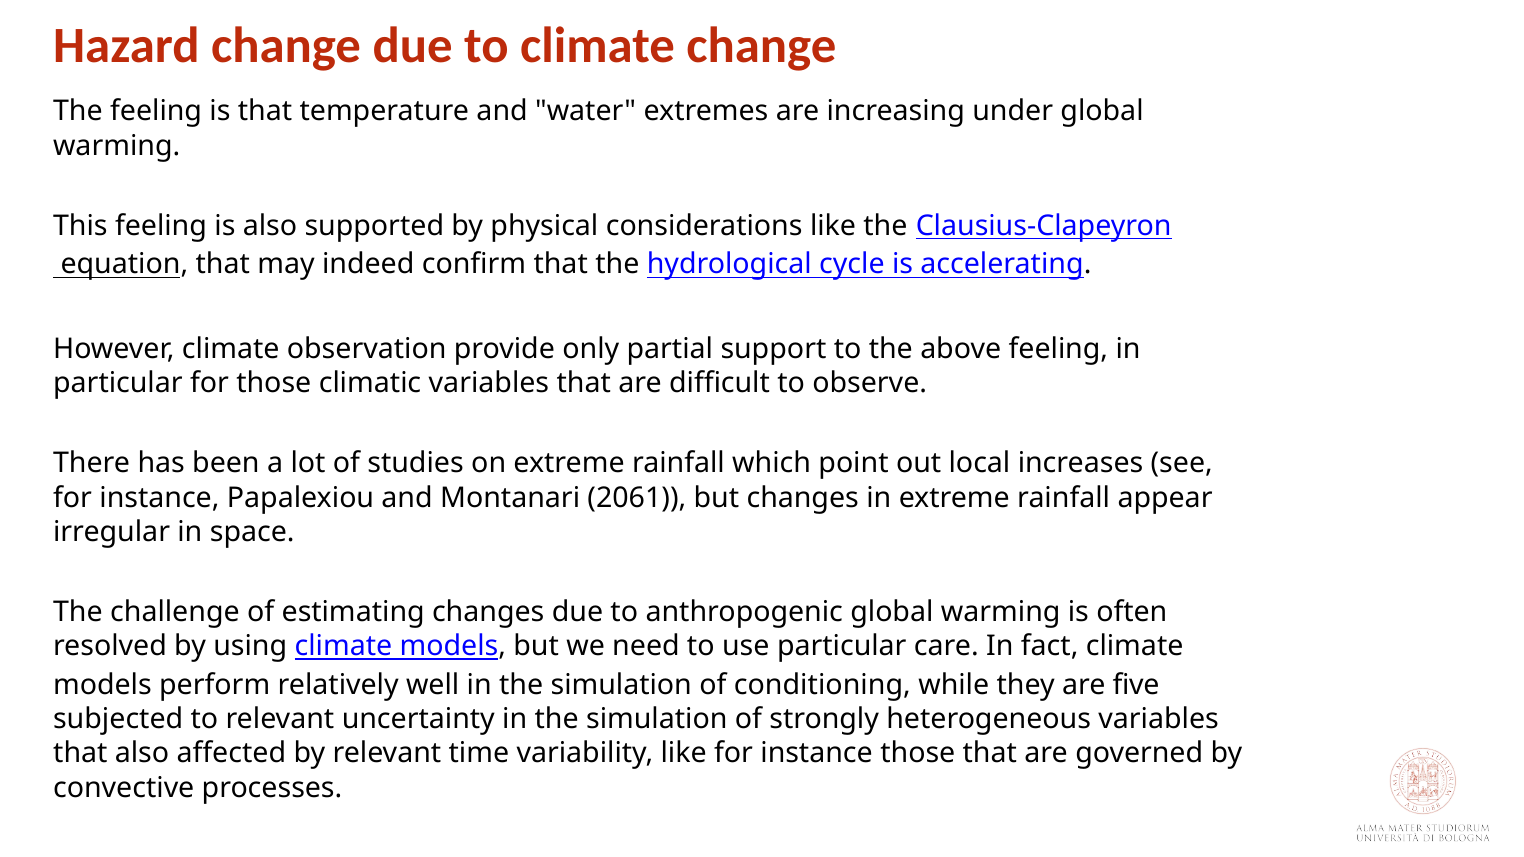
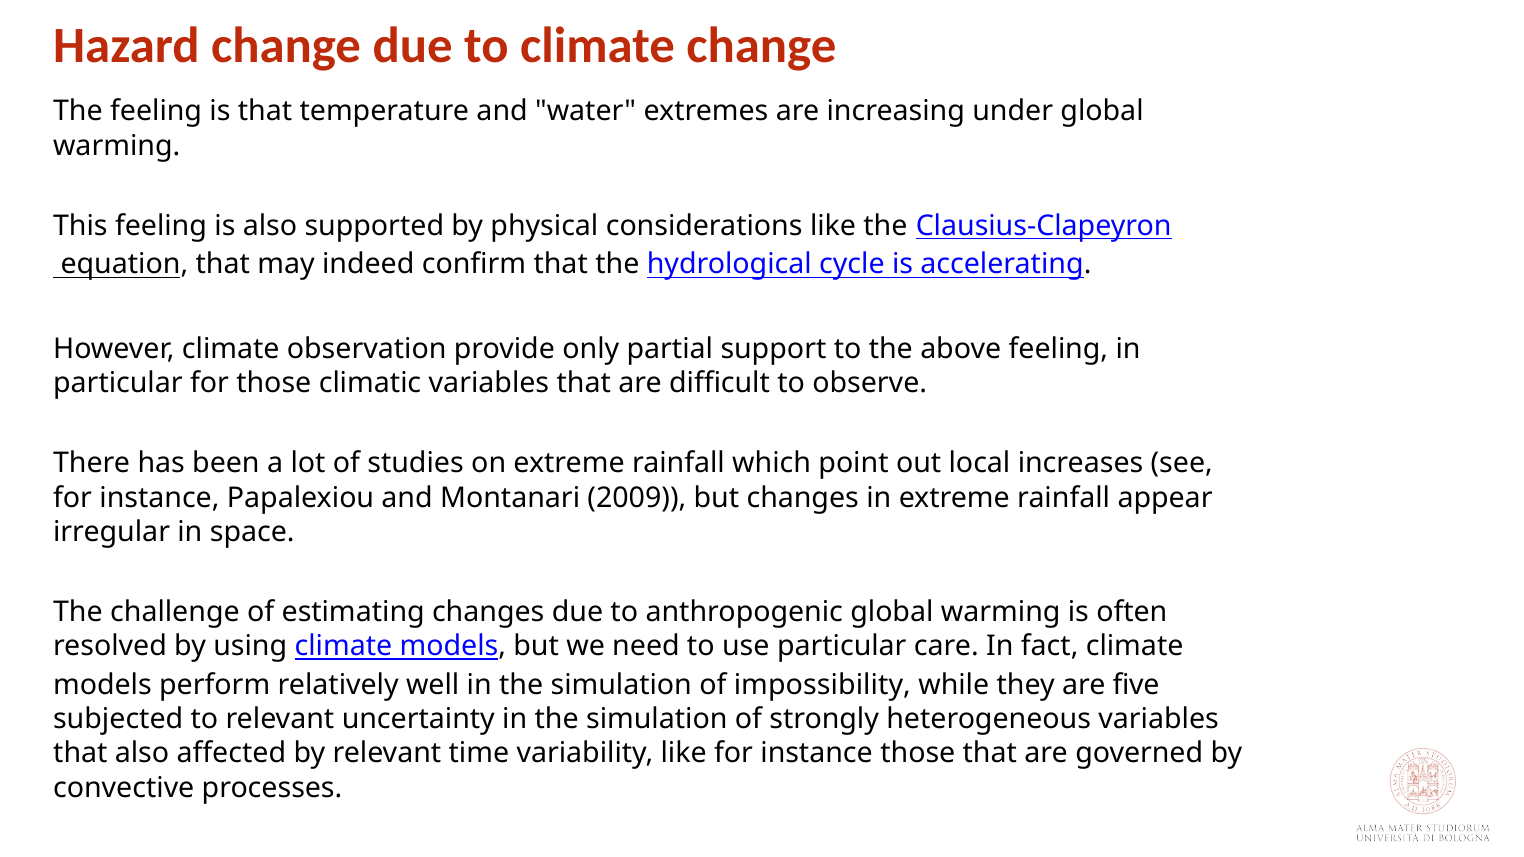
2061: 2061 -> 2009 (637, 498)
conditioning: conditioning -> impossibility (822, 685)
